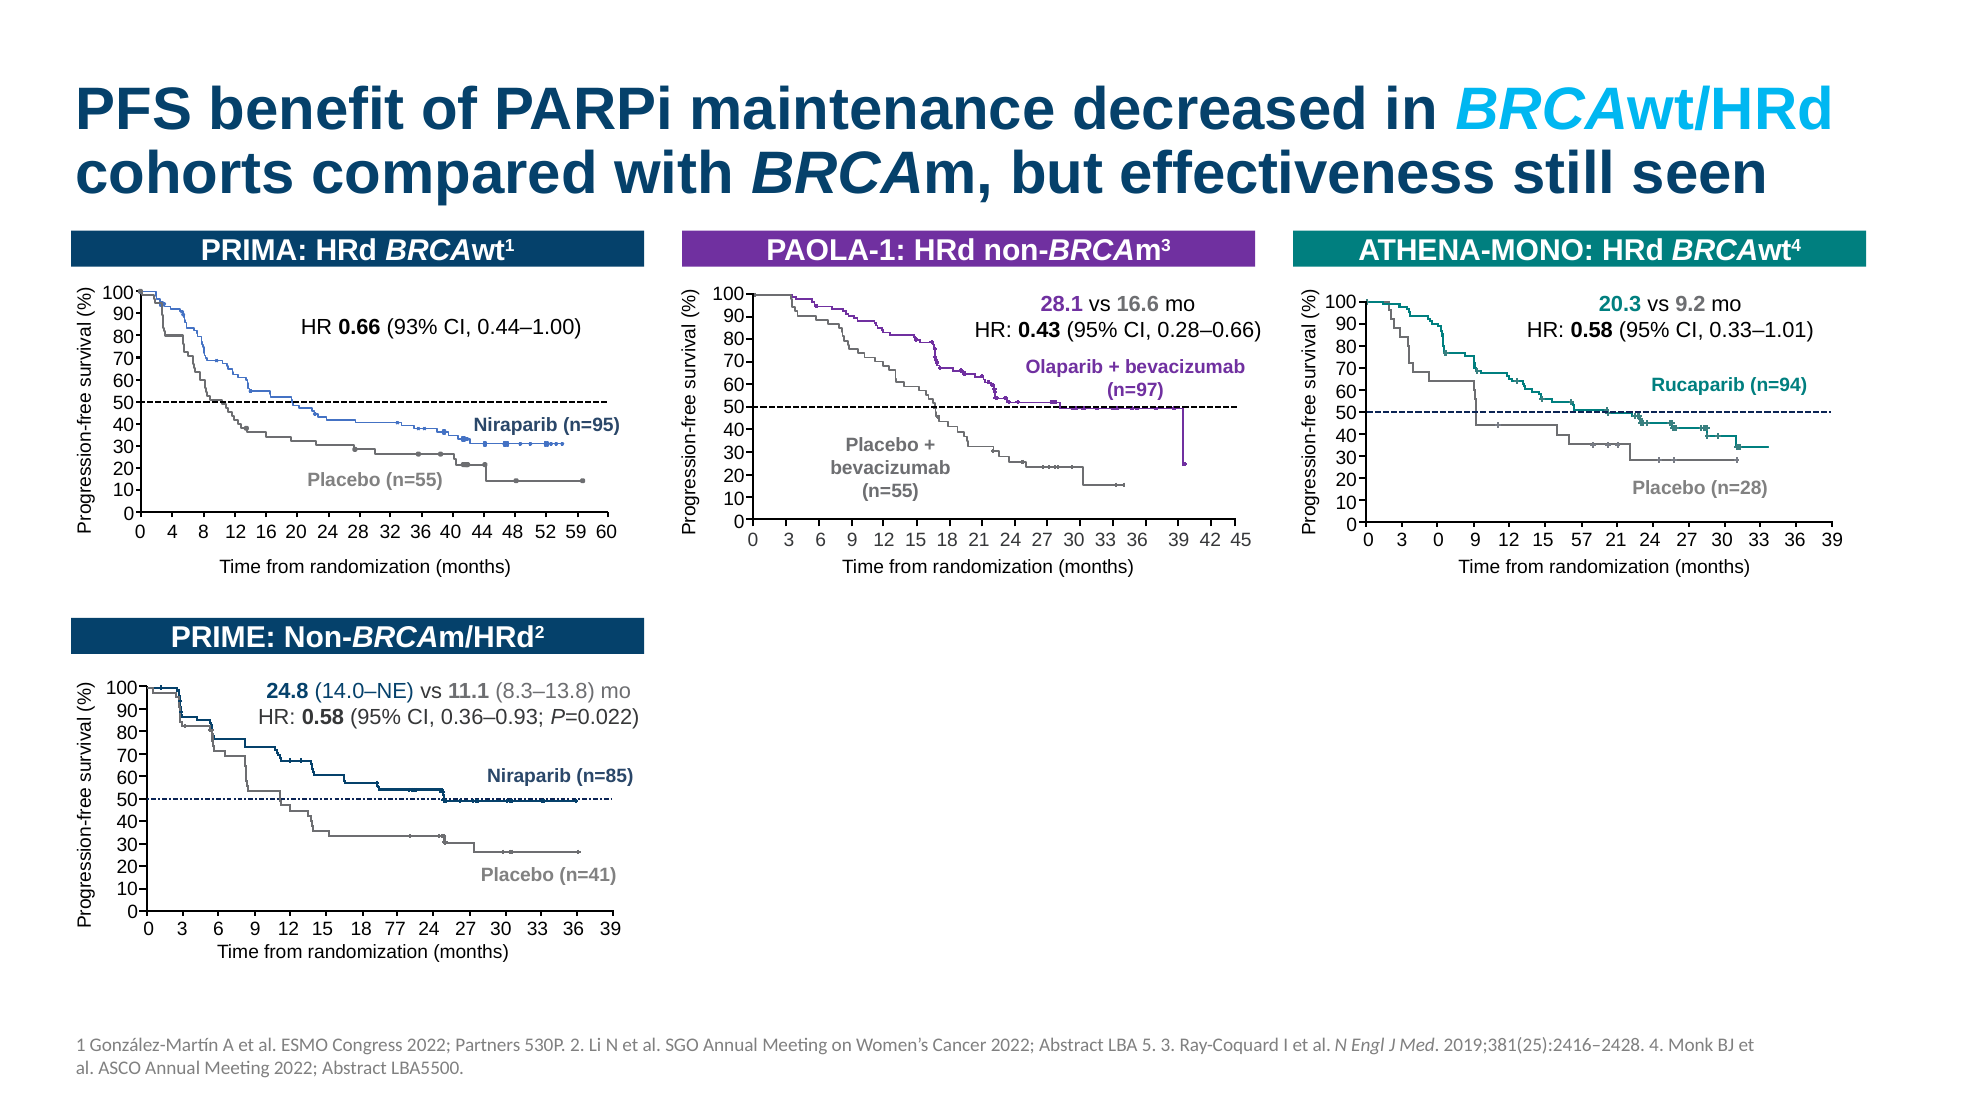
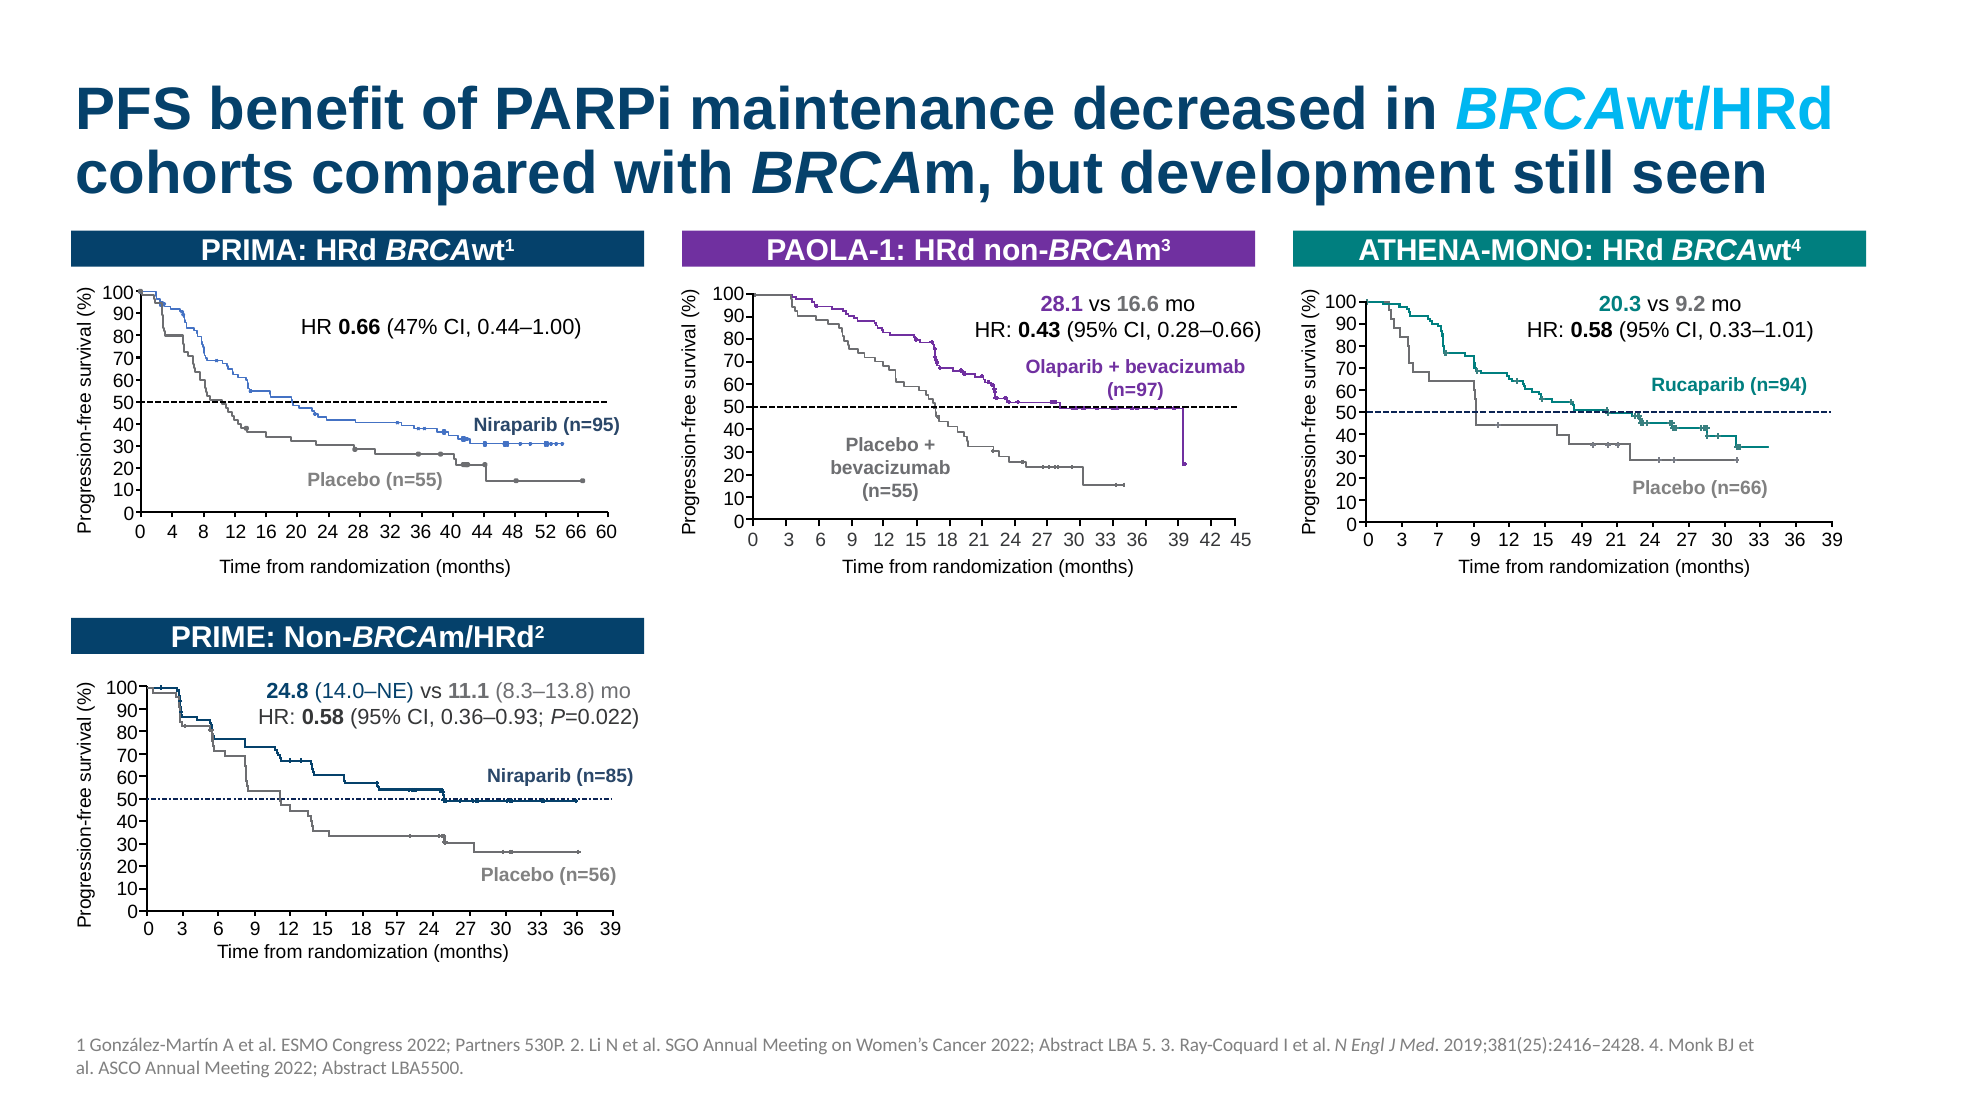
effectiveness: effectiveness -> development (1307, 174)
93%: 93% -> 47% (412, 328)
n=28: n=28 -> n=66 (1739, 489)
59: 59 -> 66 (576, 532)
3 0: 0 -> 7 (1438, 541)
57: 57 -> 49 (1582, 541)
n=41: n=41 -> n=56 (588, 875)
77: 77 -> 57 (395, 929)
